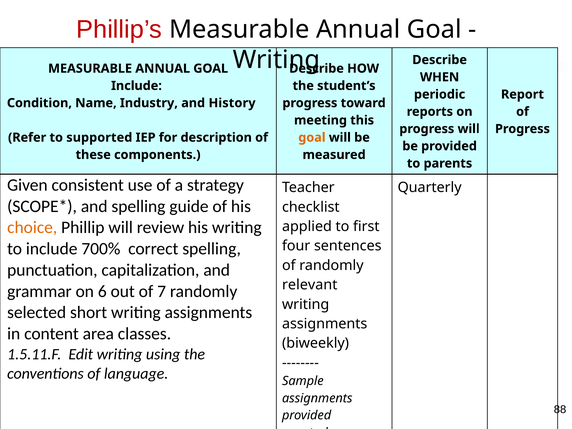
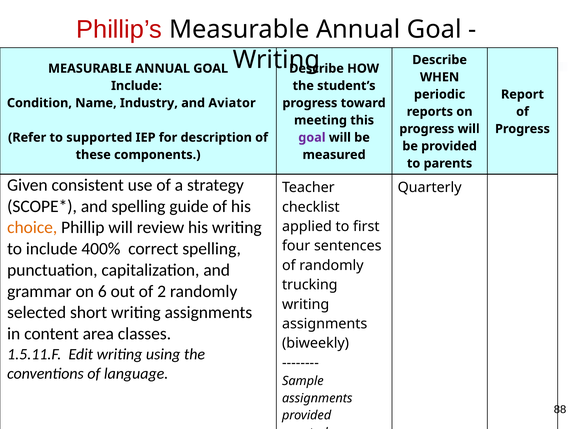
History: History -> Aviator (232, 103)
goal colour: orange -> purple (312, 138)
700%: 700% -> 400% (101, 249)
relevant: relevant -> trucking (310, 285)
7: 7 -> 2 (162, 291)
